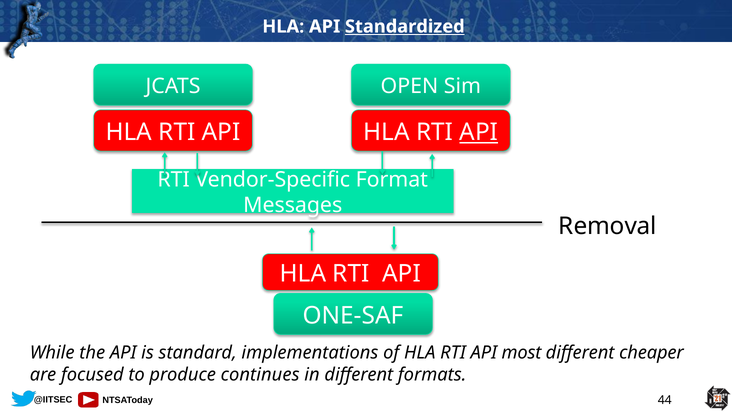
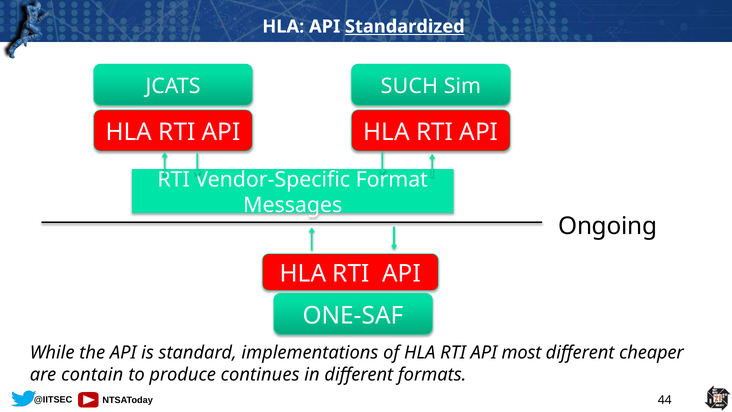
OPEN: OPEN -> SUCH (409, 86)
API underline: present -> none (479, 132)
Removal: Removal -> Ongoing (608, 226)
focused: focused -> contain (92, 374)
